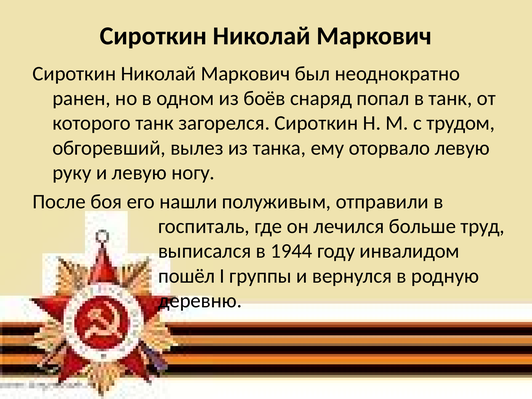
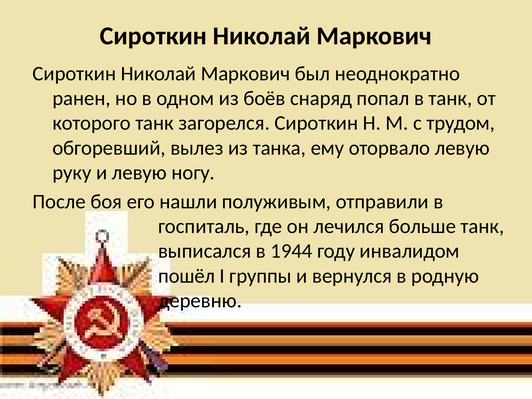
больше труд: труд -> танк (483, 226)
